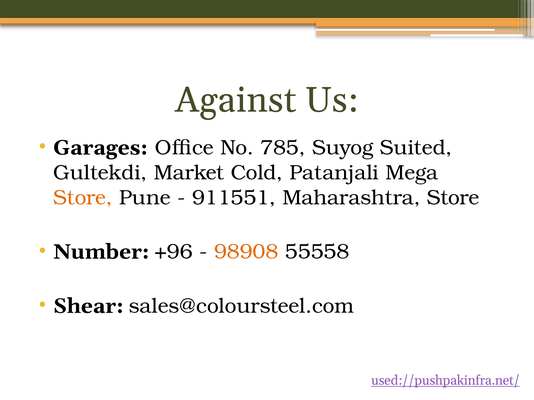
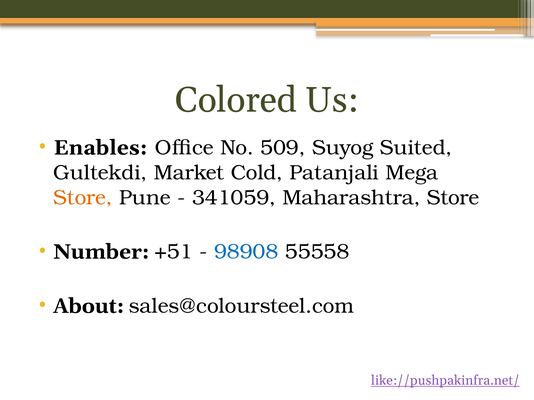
Against: Against -> Colored (236, 100)
Garages: Garages -> Enables (101, 148)
785: 785 -> 509 (283, 148)
911551: 911551 -> 341059 (234, 198)
+96: +96 -> +51 (174, 252)
98908 colour: orange -> blue (246, 252)
Shear: Shear -> About (89, 306)
used://pushpakinfra.net/: used://pushpakinfra.net/ -> like://pushpakinfra.net/ (445, 381)
